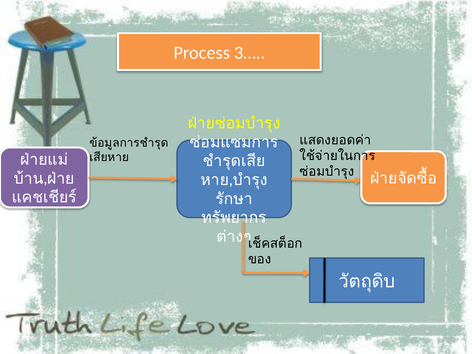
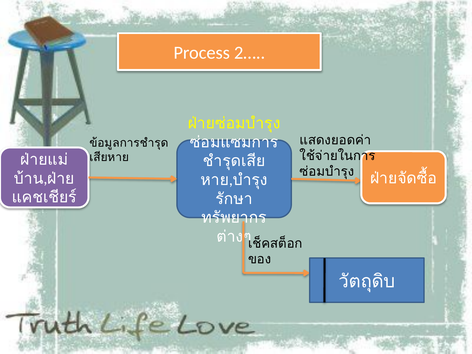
3…: 3… -> 2… (250, 53)
